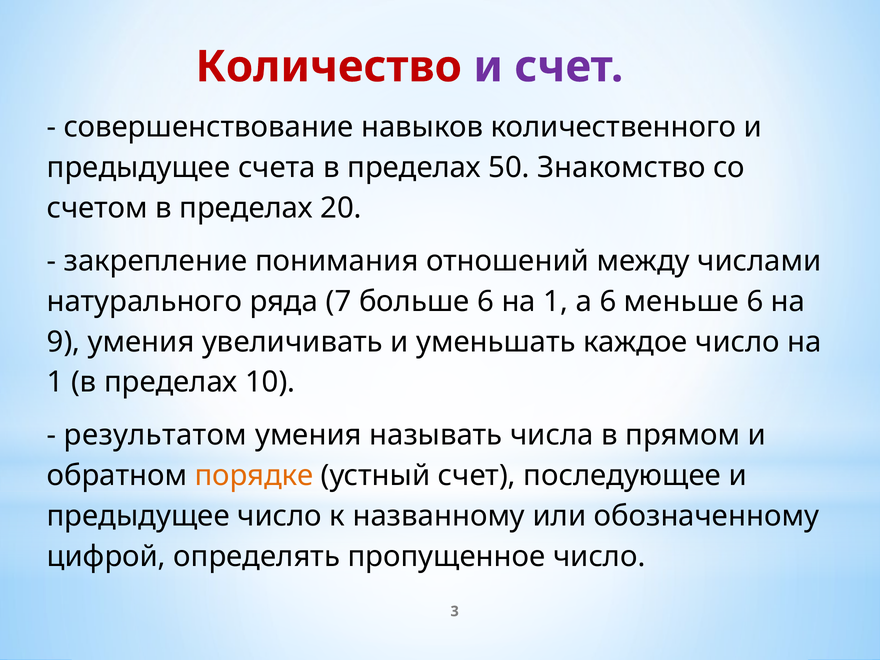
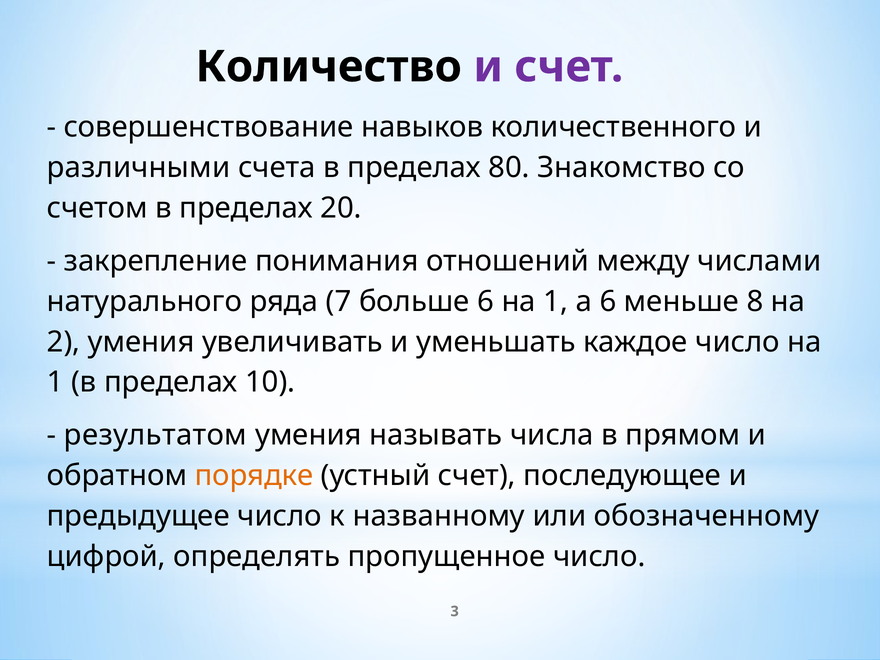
Количество colour: red -> black (329, 67)
предыдущее: предыдущее -> различными (138, 168)
50: 50 -> 80 (509, 168)
меньше 6: 6 -> 8 (755, 301)
9: 9 -> 2 (63, 342)
